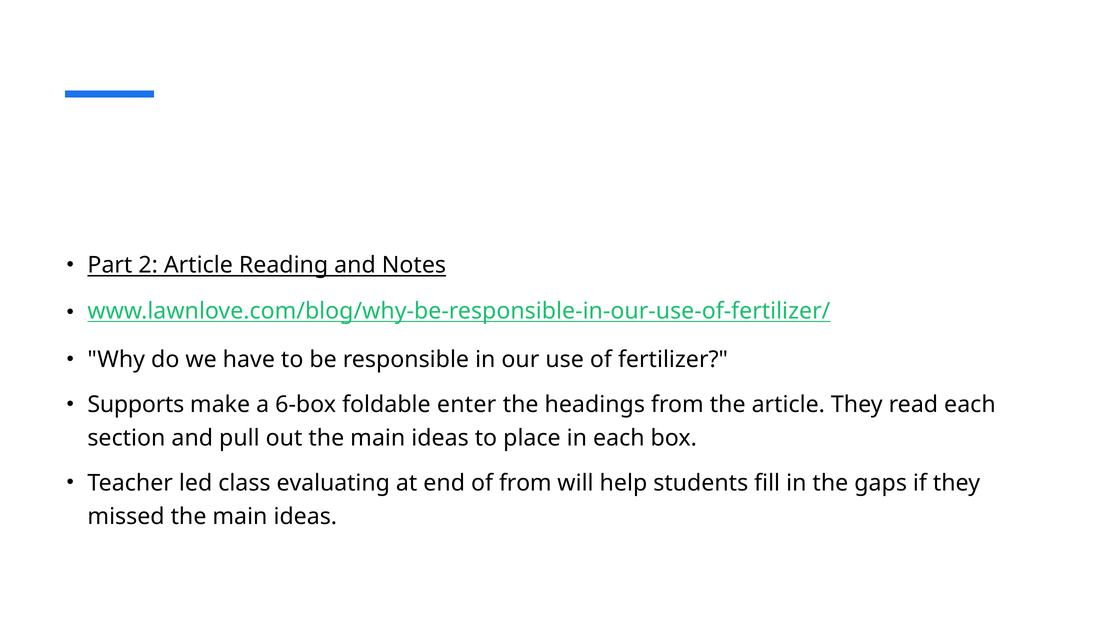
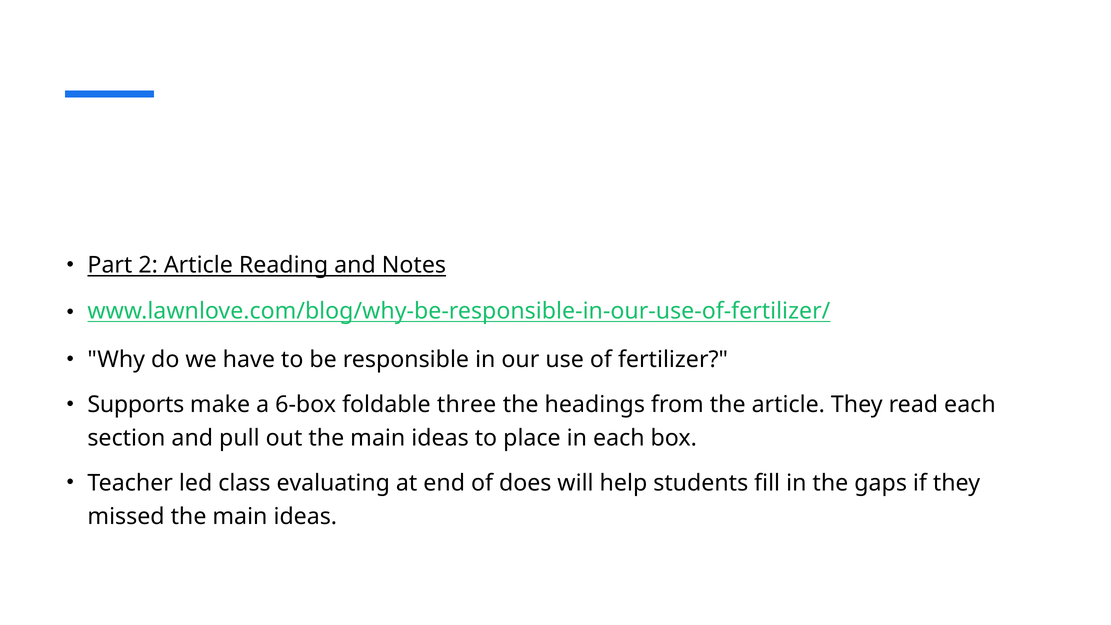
enter: enter -> three (467, 405)
of from: from -> does (525, 483)
